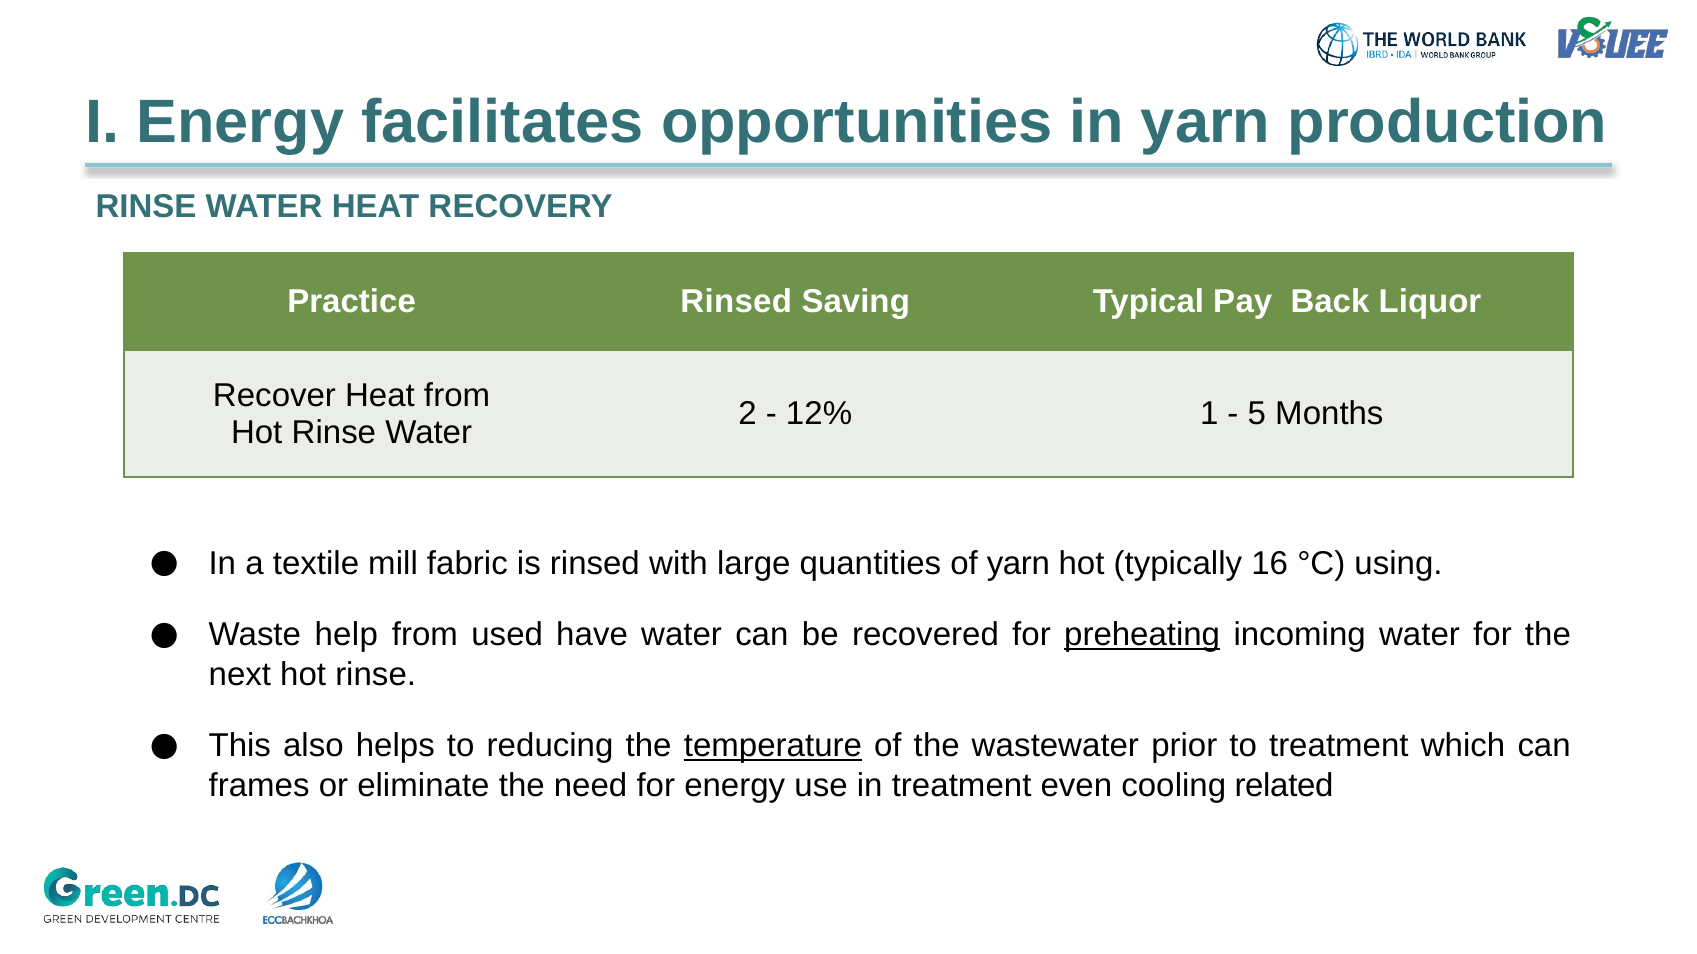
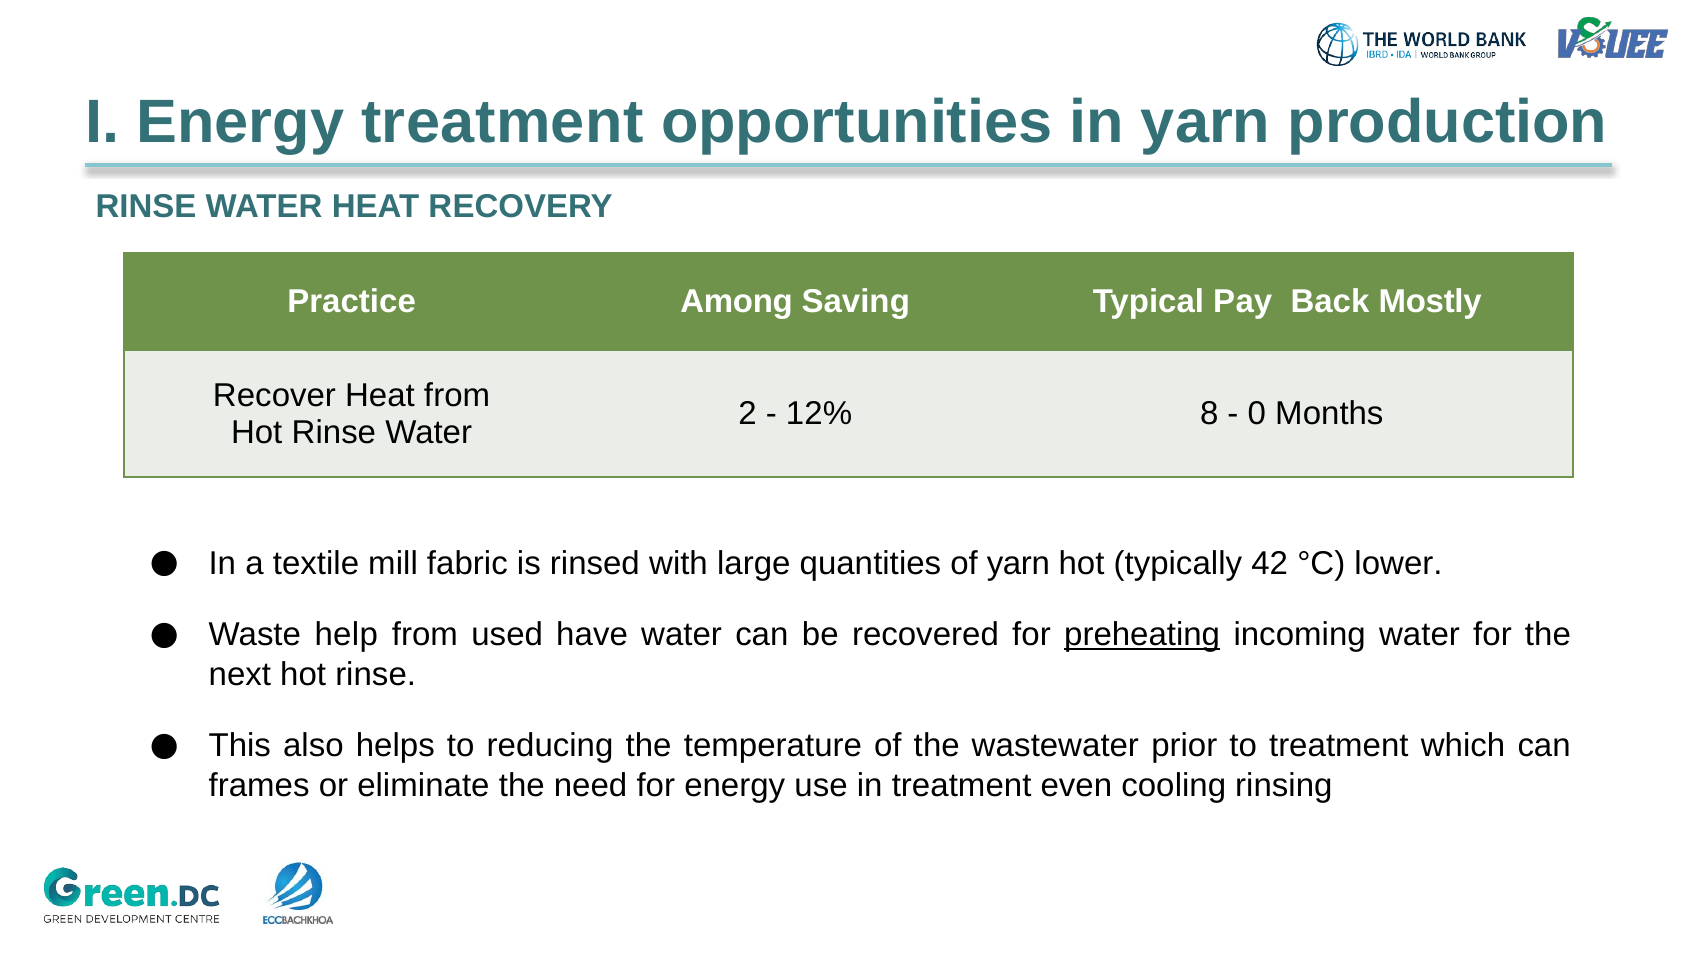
Energy facilitates: facilitates -> treatment (502, 122)
Practice Rinsed: Rinsed -> Among (737, 302)
Liquor: Liquor -> Mostly (1430, 302)
1: 1 -> 8 (1209, 414)
5: 5 -> 0 (1257, 414)
16: 16 -> 42 (1270, 564)
using: using -> lower (1399, 564)
temperature underline: present -> none (773, 746)
related: related -> rinsing (1284, 786)
